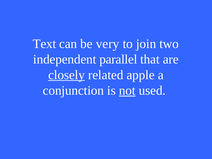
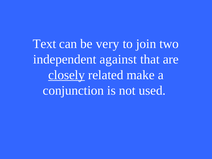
parallel: parallel -> against (118, 59)
apple: apple -> make (141, 75)
not underline: present -> none (127, 90)
